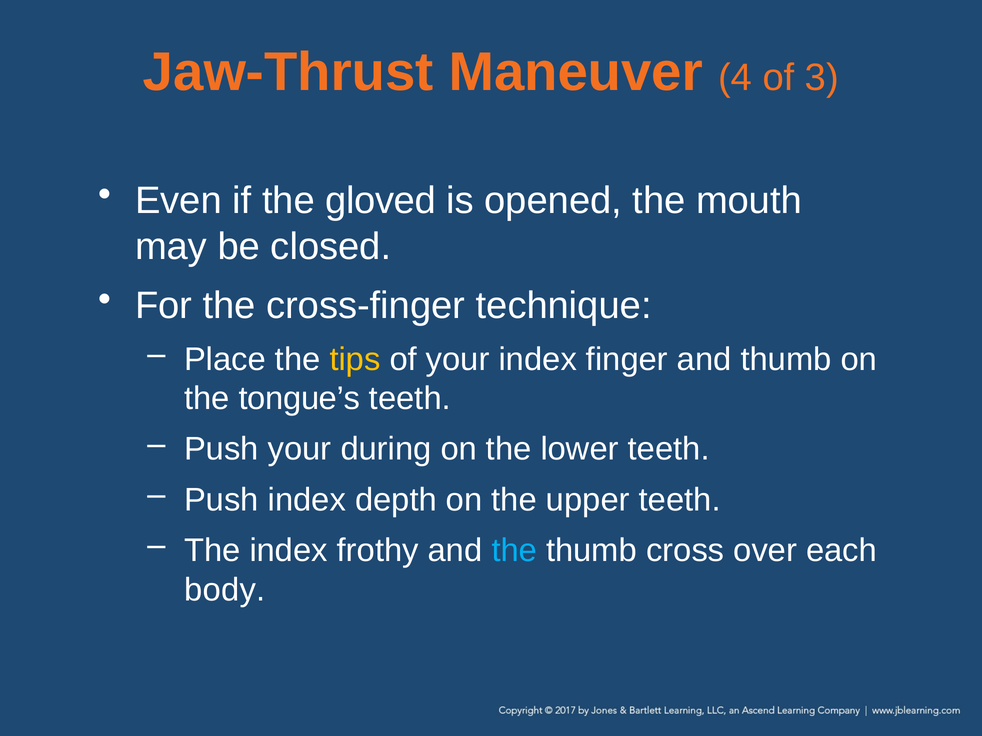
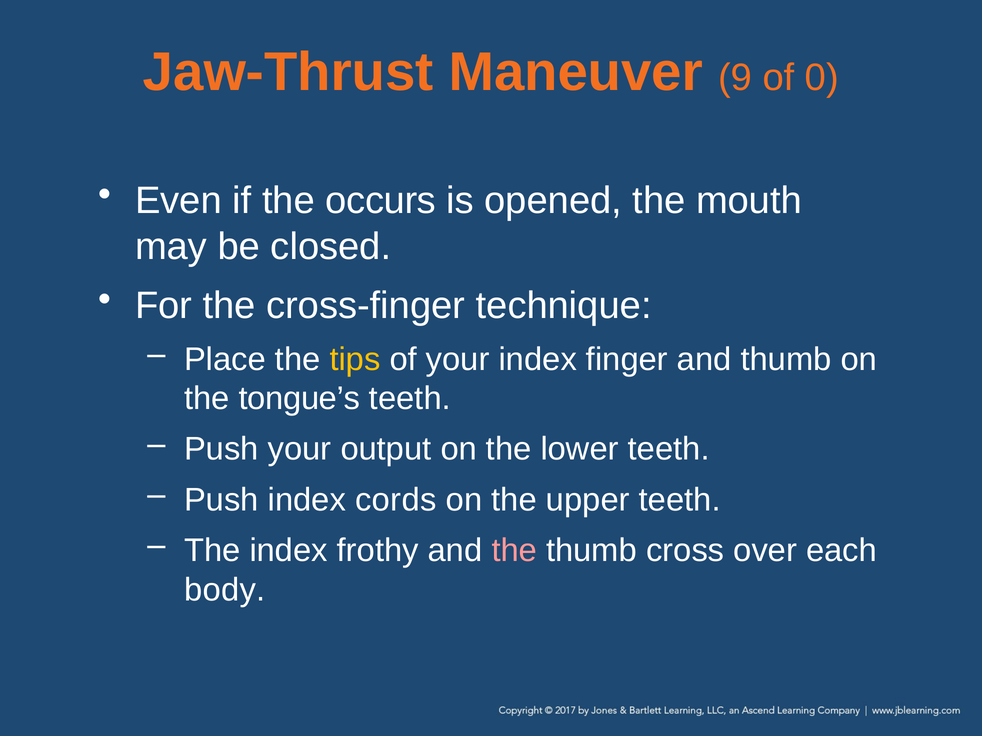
4: 4 -> 9 (735, 78)
3: 3 -> 0 (822, 78)
gloved: gloved -> occurs (381, 201)
during: during -> output (386, 449)
depth: depth -> cords (396, 500)
the colour: light blue -> pink (514, 551)
